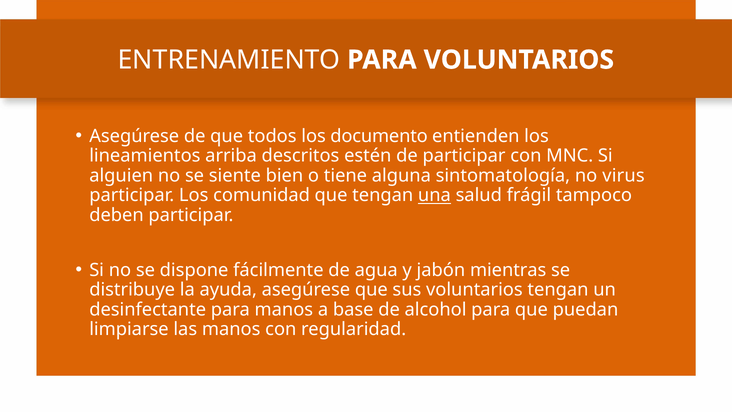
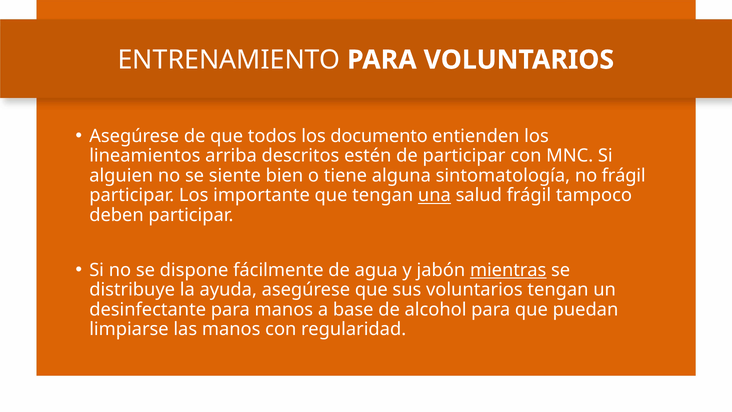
no virus: virus -> frágil (624, 176)
comunidad: comunidad -> importante (262, 195)
mientras underline: none -> present (508, 270)
